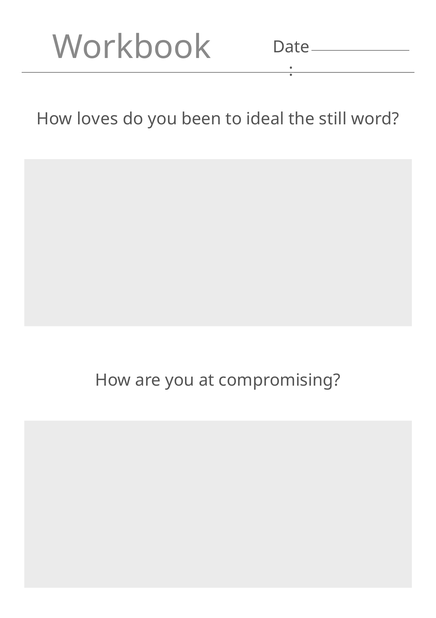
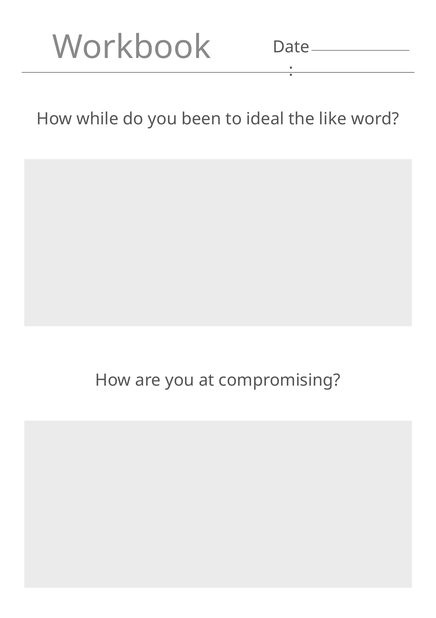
loves: loves -> while (98, 119)
still: still -> like (333, 119)
